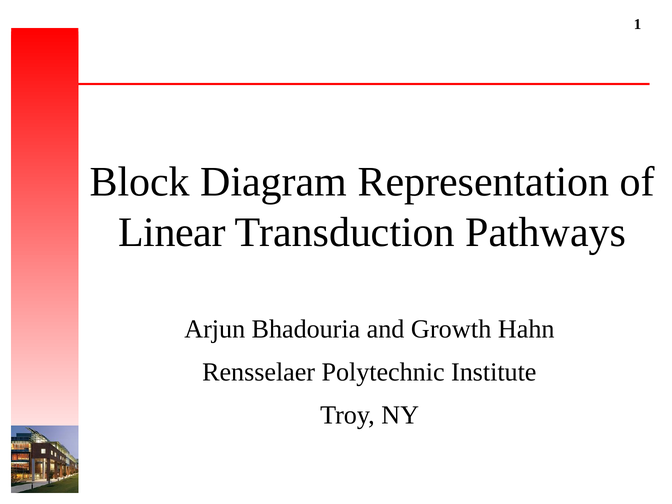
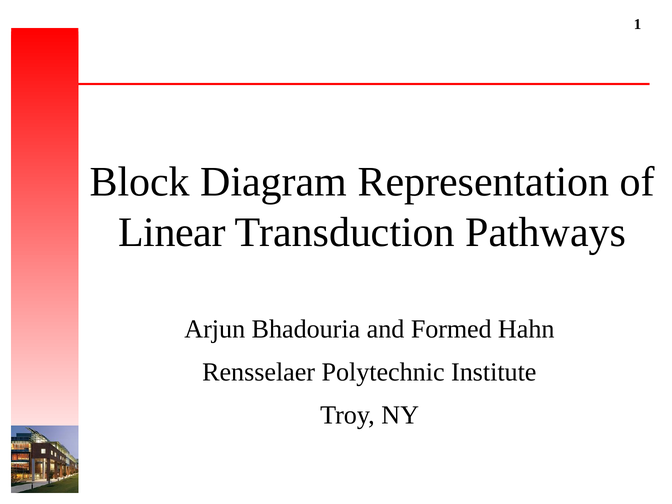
Growth: Growth -> Formed (451, 329)
